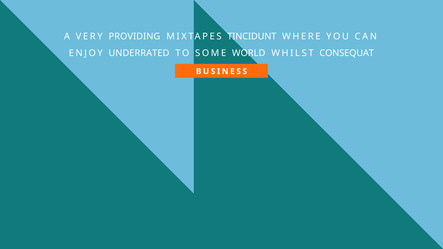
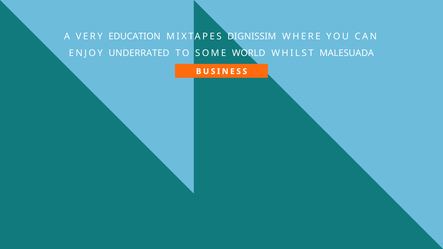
PROVIDING: PROVIDING -> EDUCATION (135, 36)
TINCIDUNT: TINCIDUNT -> DIGNISSIM (252, 36)
CONSEQUAT: CONSEQUAT -> MALESUADA (347, 53)
